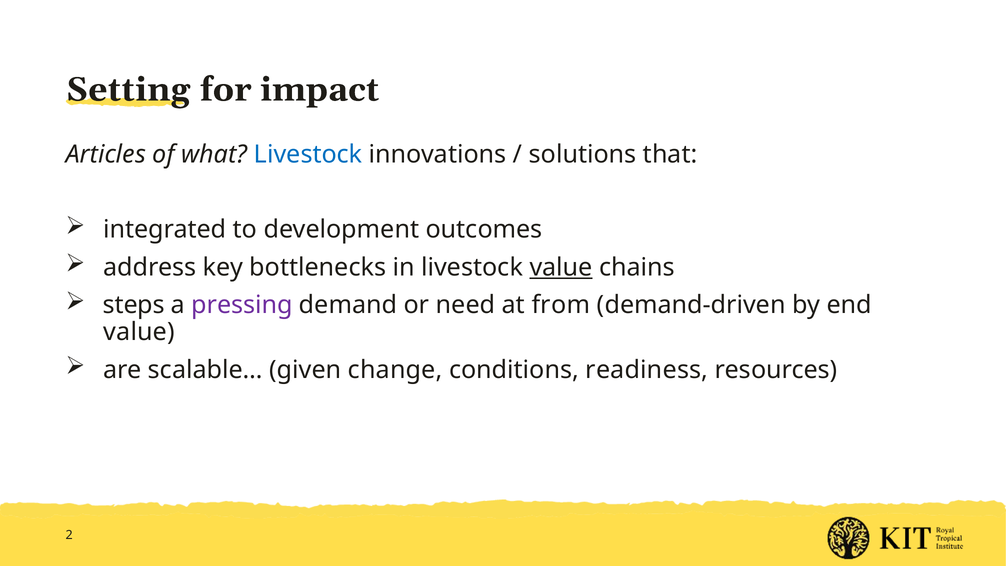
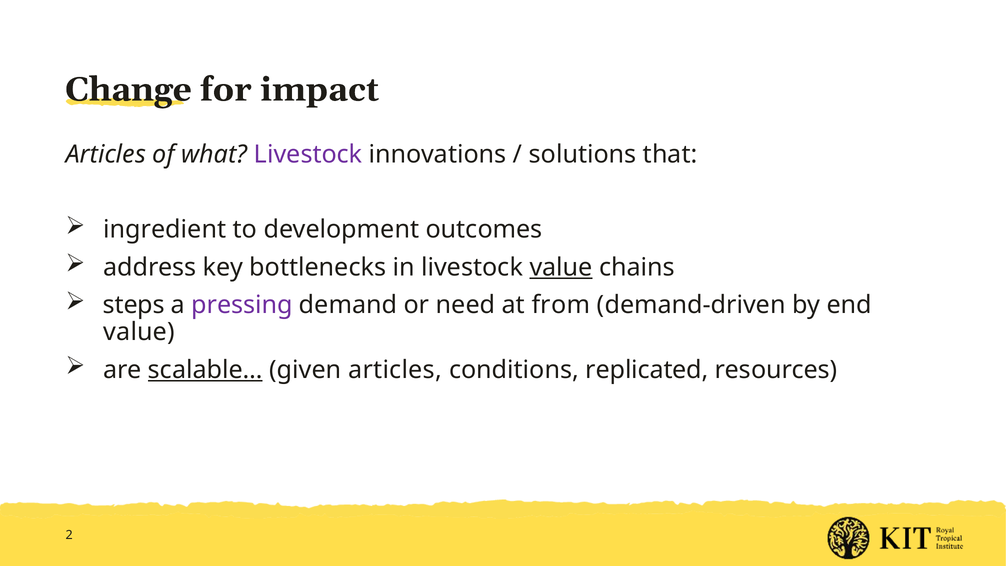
Setting: Setting -> Change (128, 90)
Livestock colour: blue -> purple (308, 154)
integrated: integrated -> ingredient (165, 230)
scalable… underline: none -> present (205, 370)
given change: change -> articles (395, 370)
readiness: readiness -> replicated (647, 370)
